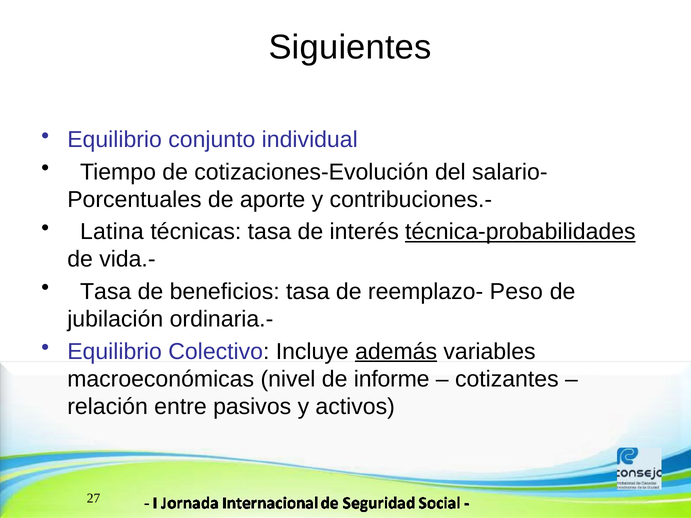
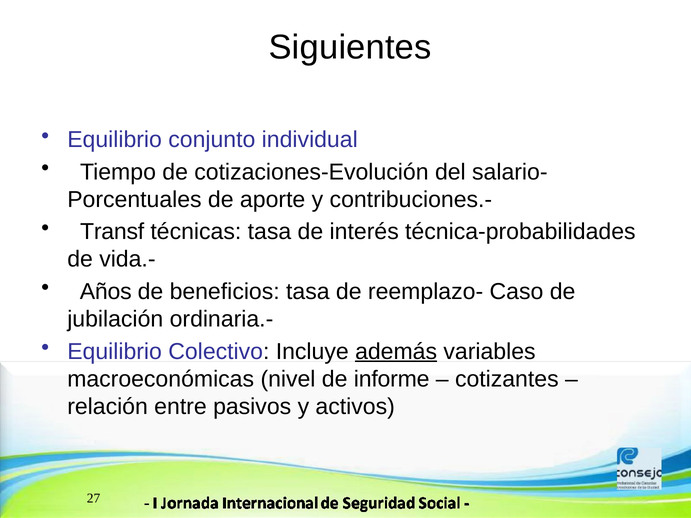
Latina: Latina -> Transf (112, 232)
técnica-probabilidades underline: present -> none (520, 232)
Tasa: Tasa -> Años (106, 292)
Peso: Peso -> Caso (516, 292)
